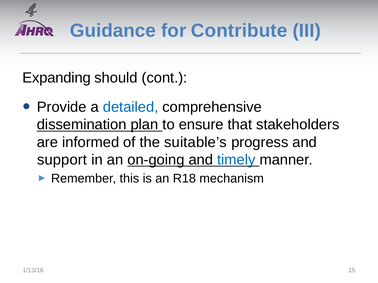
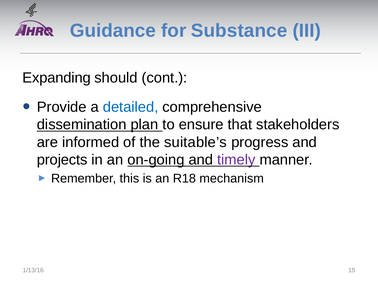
Contribute: Contribute -> Substance (239, 31)
support: support -> projects (62, 160)
timely colour: blue -> purple (236, 160)
